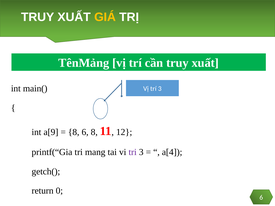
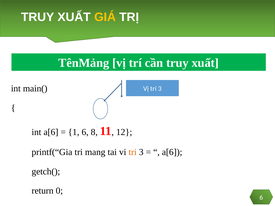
int a[9: a[9 -> a[6 (51, 132)
8: 8 -> 1 (74, 132)
tri colour: purple -> orange (133, 152)
a[4: a[4 -> a[6 (172, 152)
